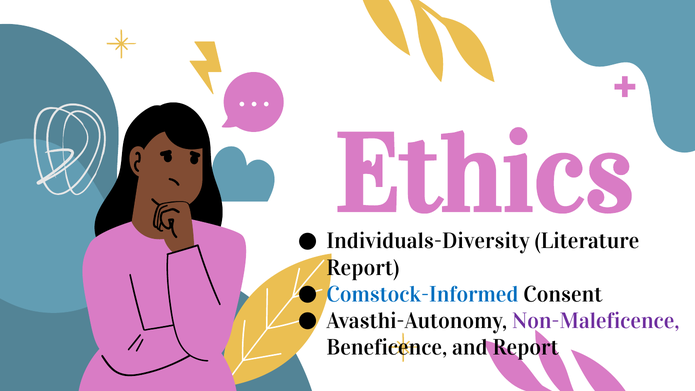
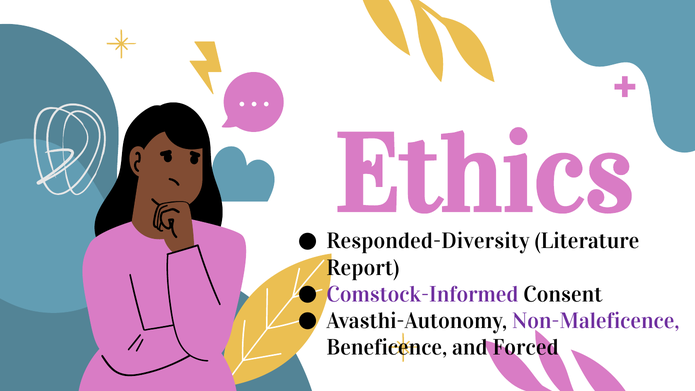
Individuals-Diversity: Individuals-Diversity -> Responded-Diversity (428, 241)
Comstock-Informed colour: blue -> purple (422, 294)
and Report: Report -> Forced (526, 348)
